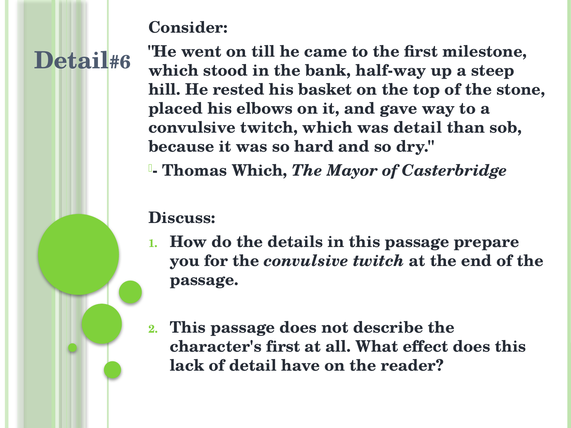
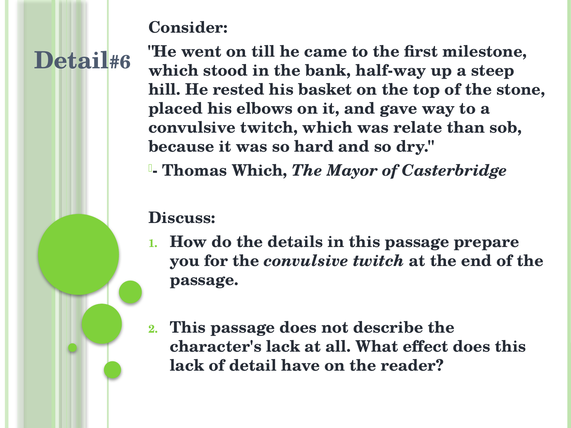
was detail: detail -> relate (418, 128)
character's first: first -> lack (283, 347)
